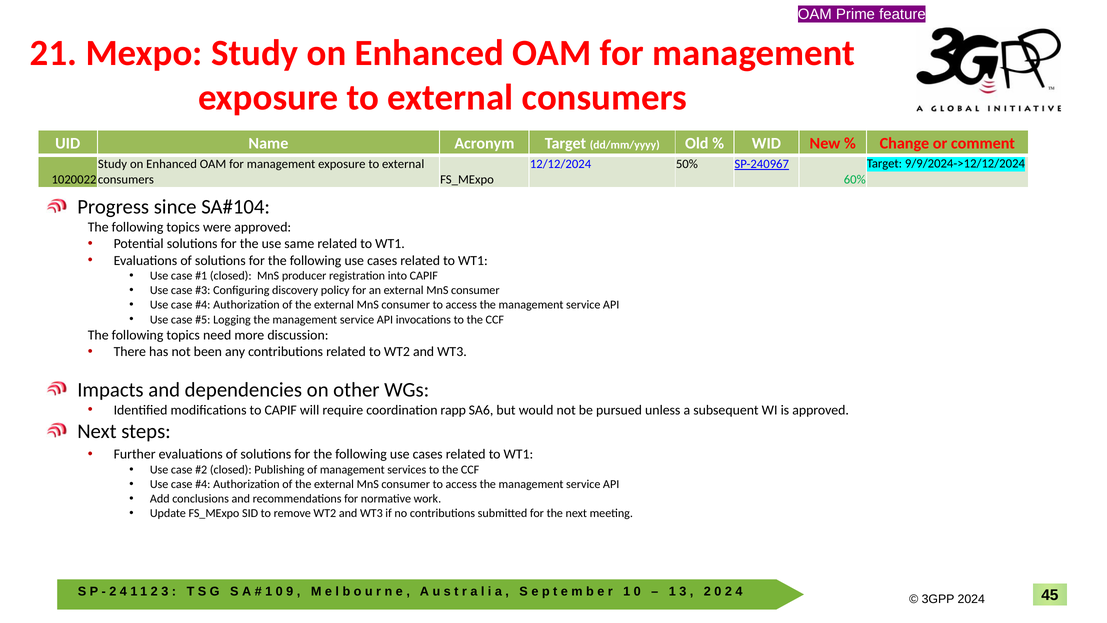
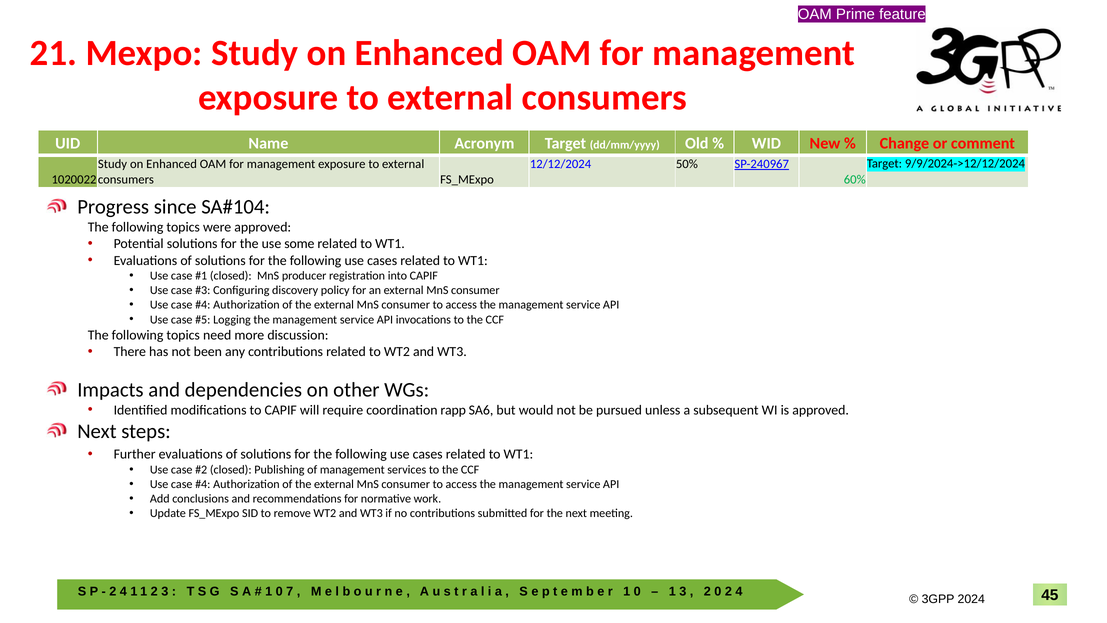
same: same -> some (299, 244)
9: 9 -> 7 (290, 591)
